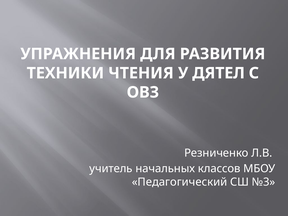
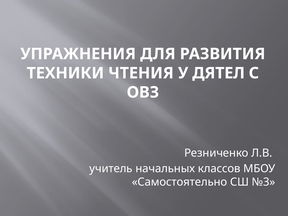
Педагогический: Педагогический -> Самостоятельно (180, 182)
